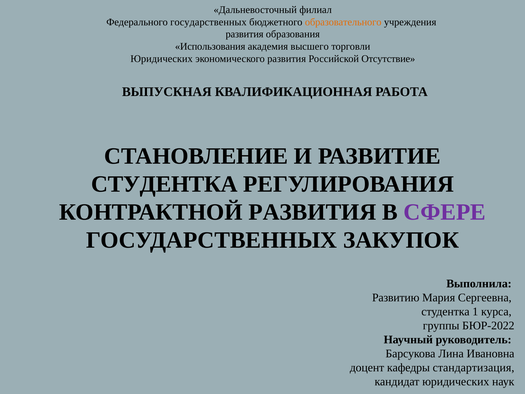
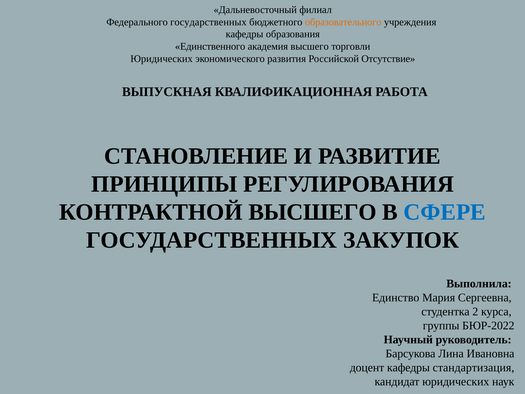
развития: развития -> кафедры (245, 34)
Использования: Использования -> Единственного (210, 47)
СТУДЕНТКА: СТУДЕНТКА -> ПРИНЦИПЫ (164, 184)
КОНТРАКТНОЙ РАЗВИТИЯ: РАЗВИТИЯ -> ВЫСШЕГО (312, 212)
СФЕРЕ colour: purple -> blue (445, 212)
Развитию: Развитию -> Единство (396, 297)
1: 1 -> 2 (475, 311)
